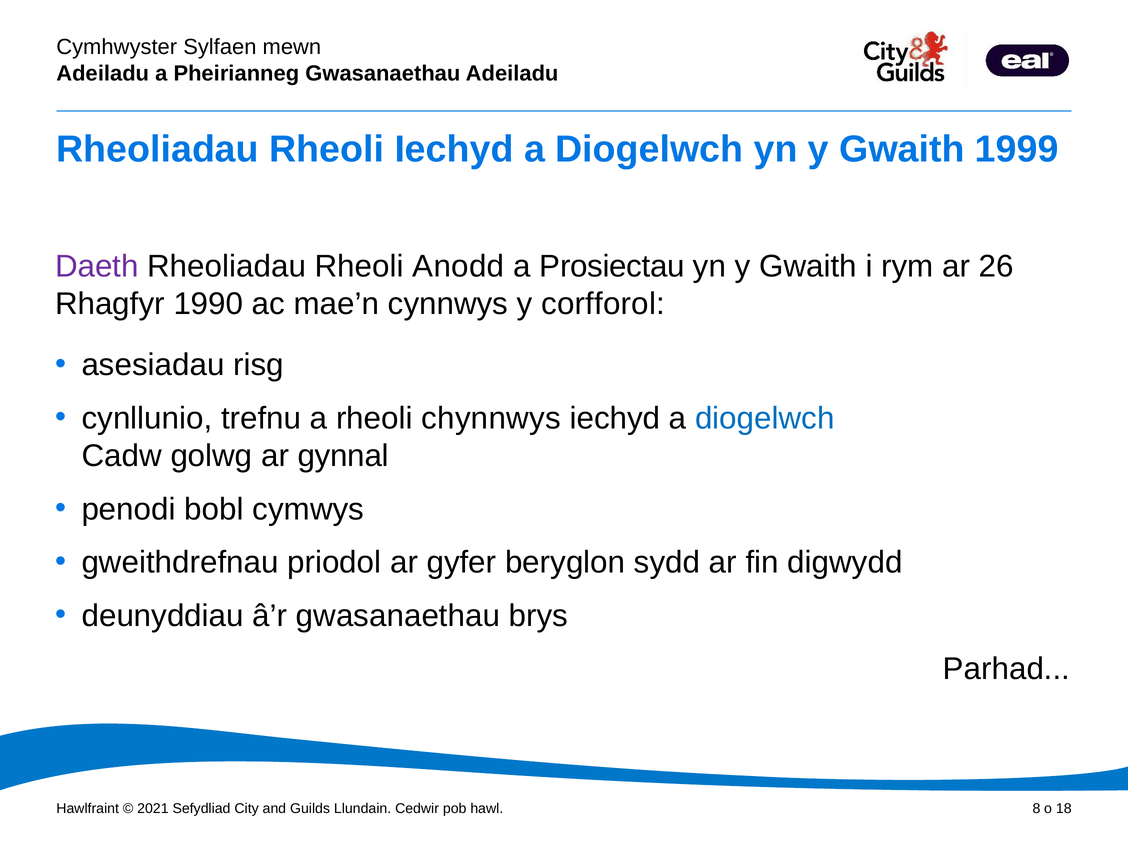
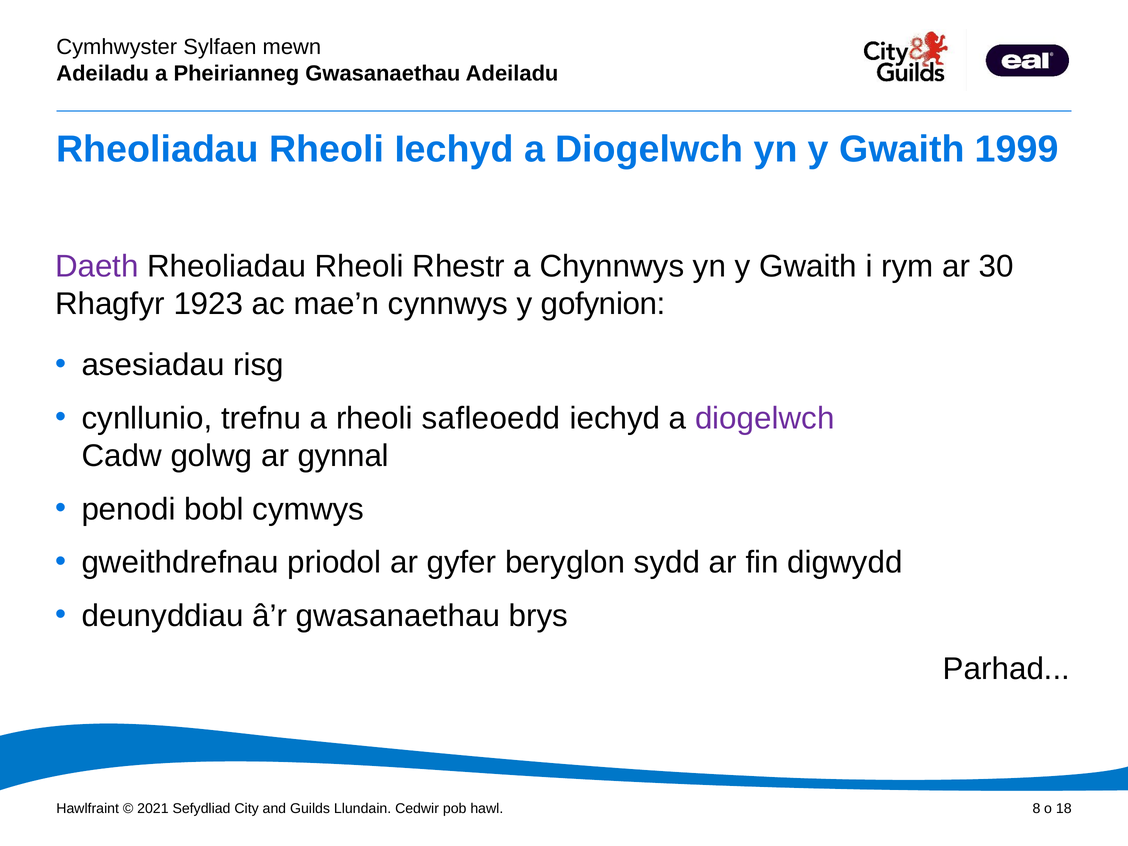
Anodd: Anodd -> Rhestr (459, 266)
Prosiectau: Prosiectau -> Chynnwys (612, 266)
26: 26 -> 30 (996, 266)
1990: 1990 -> 1923 (208, 304)
corfforol: corfforol -> gofynion (603, 304)
chynnwys: chynnwys -> safleoedd (491, 418)
diogelwch colour: blue -> purple (765, 418)
